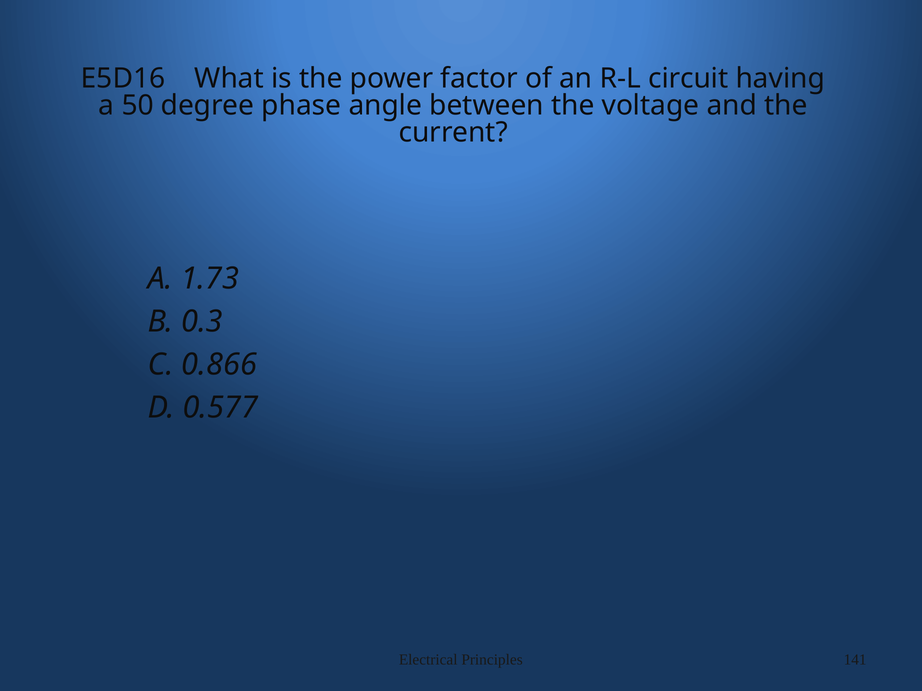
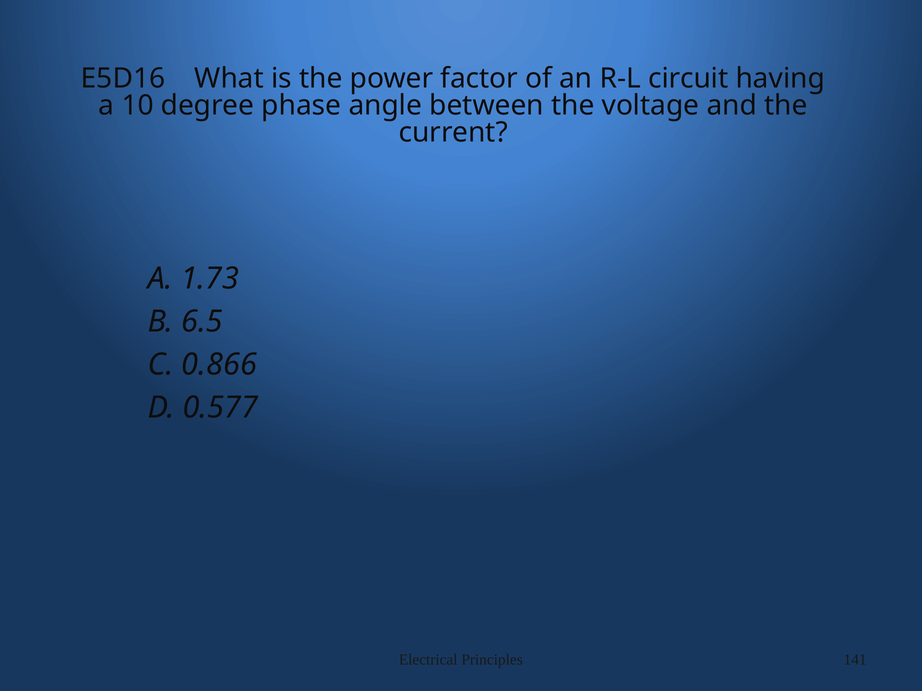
50: 50 -> 10 (138, 105)
0.3: 0.3 -> 6.5 (202, 322)
